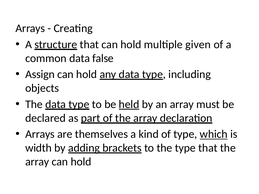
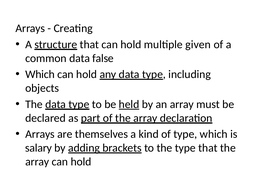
Assign: Assign -> Which (40, 74)
which underline: present -> none (214, 134)
width: width -> salary (39, 148)
